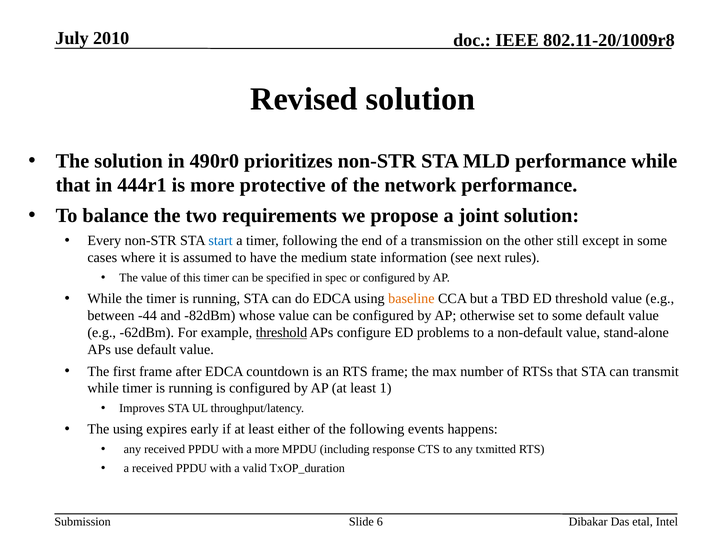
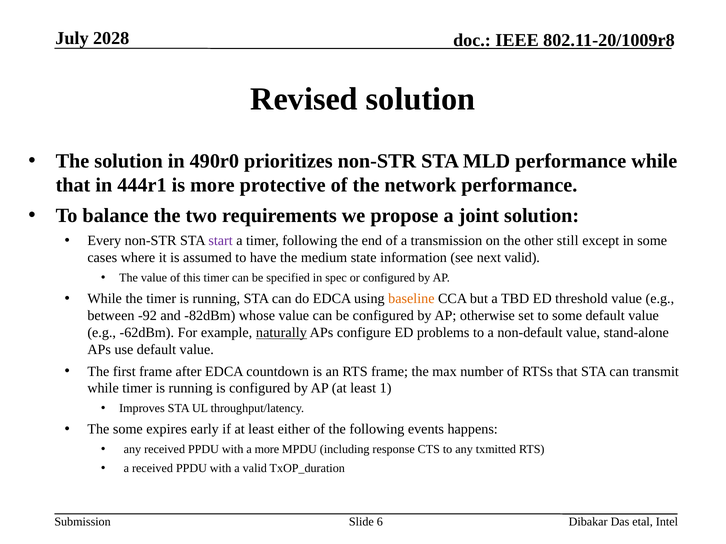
2010: 2010 -> 2028 (111, 38)
start colour: blue -> purple (221, 241)
next rules: rules -> valid (522, 258)
-44: -44 -> -92 (147, 316)
example threshold: threshold -> naturally (281, 333)
The using: using -> some (128, 430)
